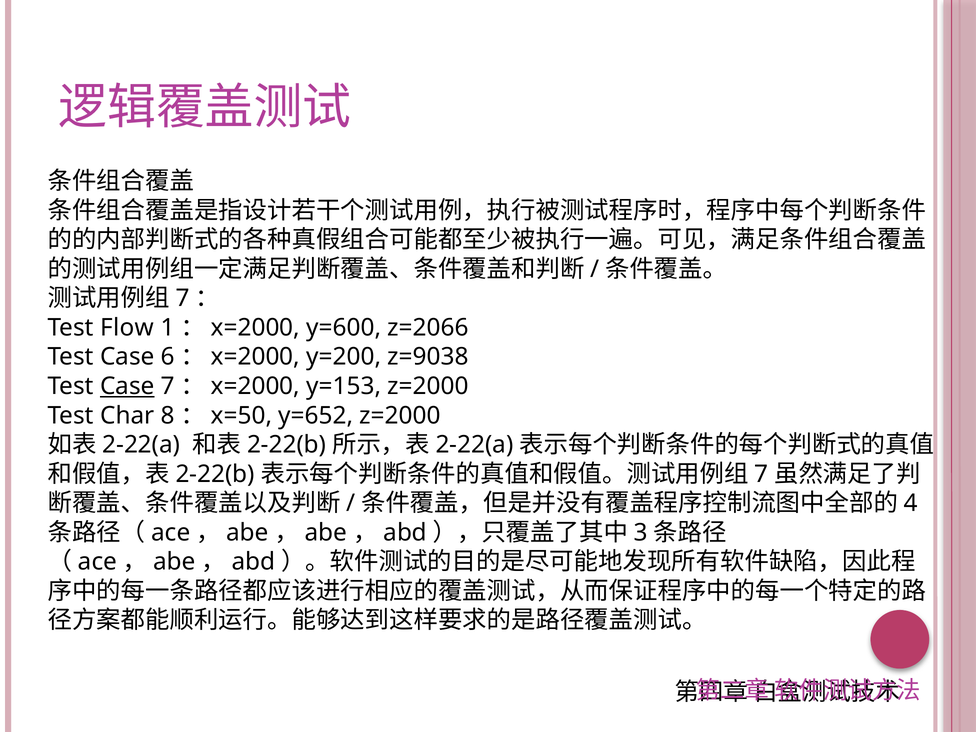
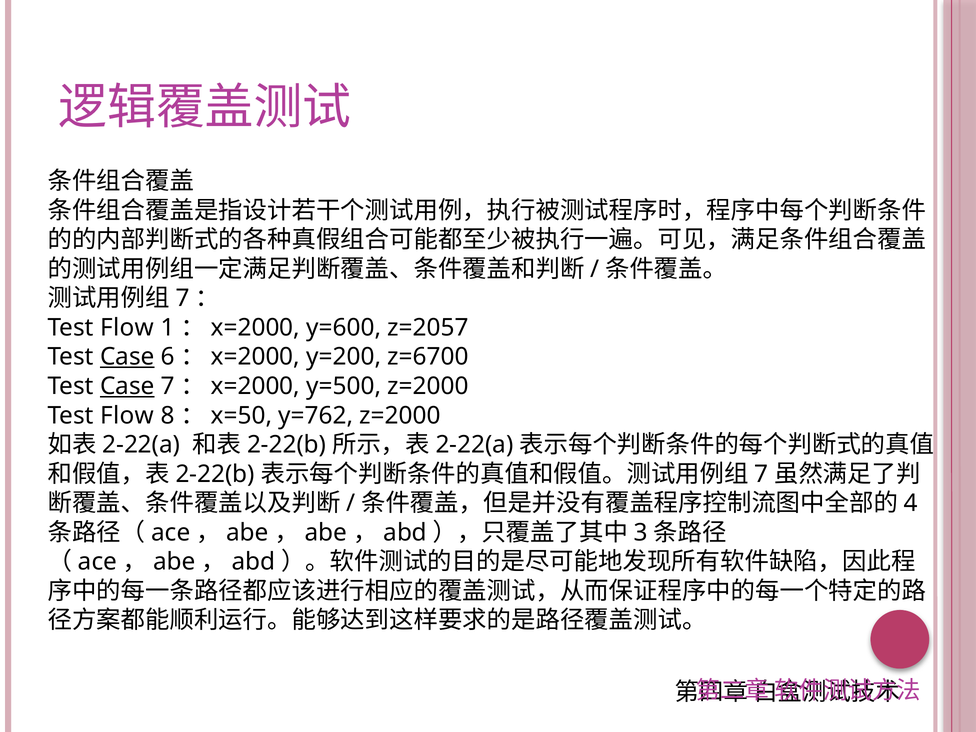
z=2066: z=2066 -> z=2057 (428, 328)
Case underline: none -> present (127, 357)
z=9038: z=9038 -> z=6700 (428, 357)
y=153: y=153 -> y=500 (344, 386)
Char: Char -> Flow (127, 415)
y=652: y=652 -> y=762 (316, 415)
